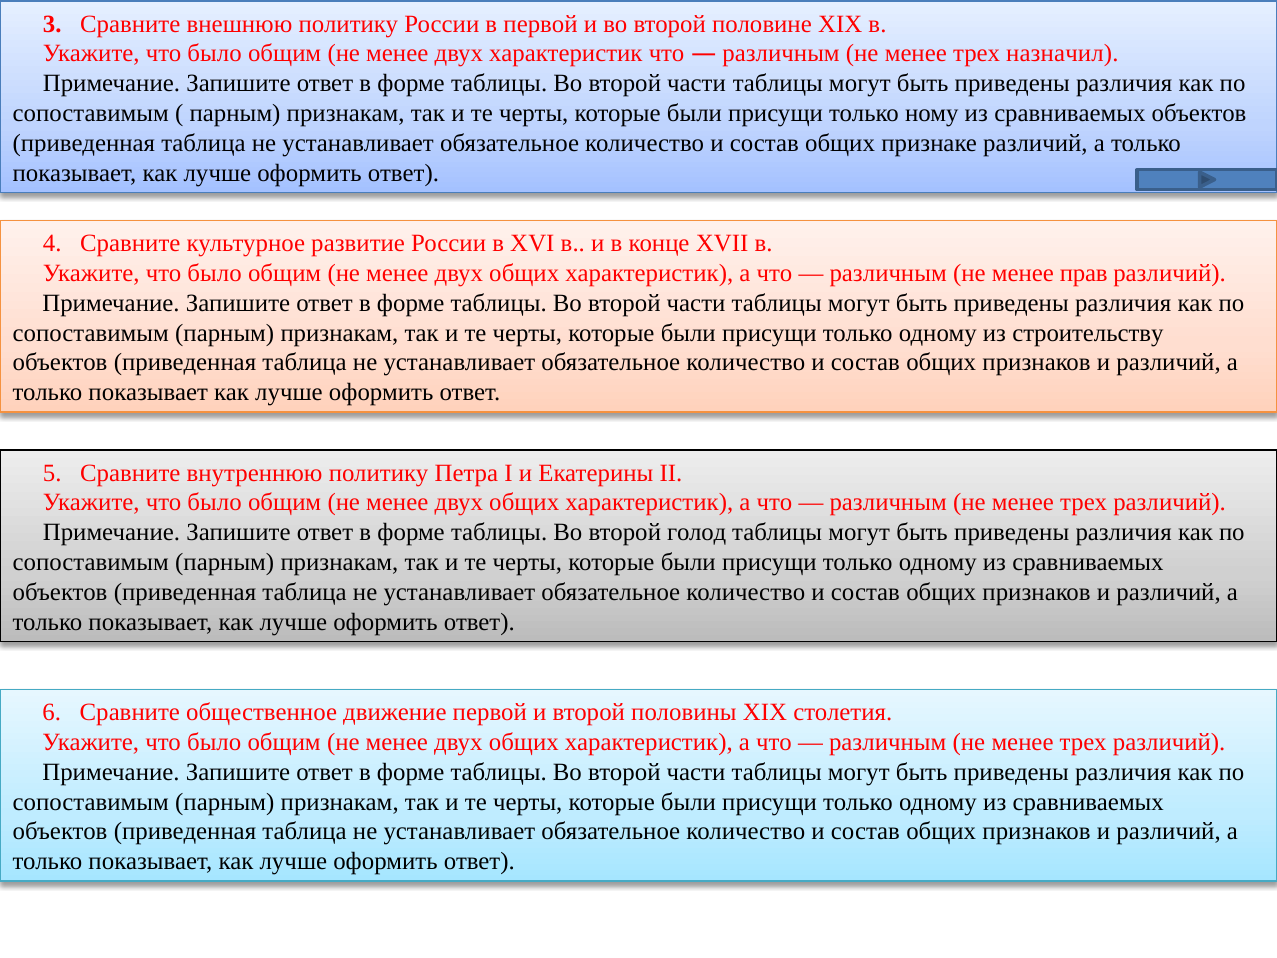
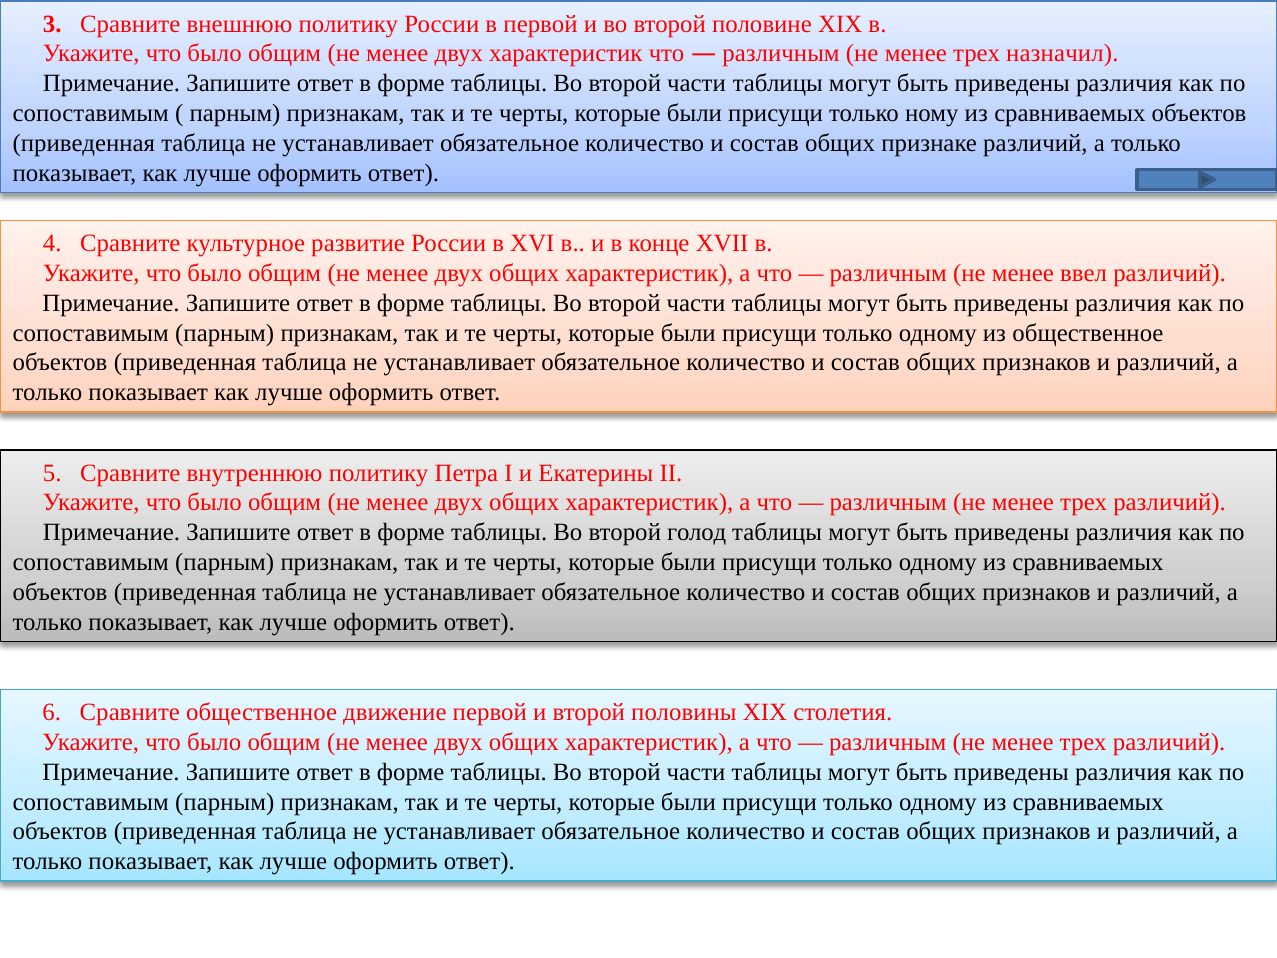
прав: прав -> ввел (1084, 273)
из строительству: строительству -> общественное (1088, 333)
